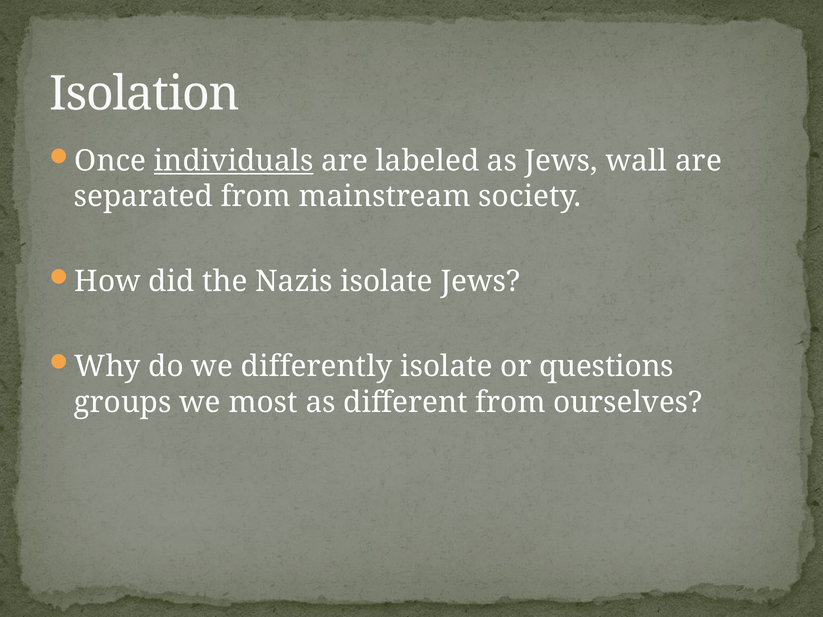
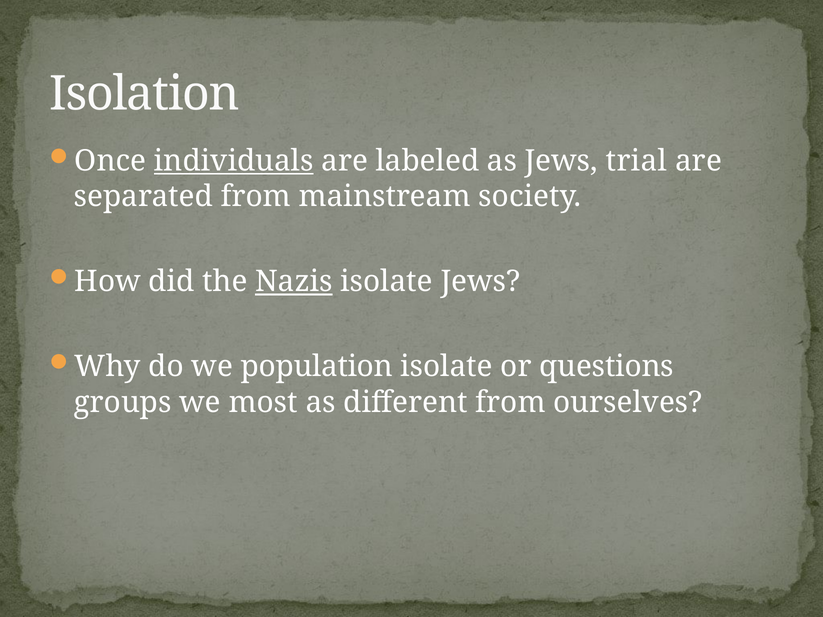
wall: wall -> trial (636, 161)
Nazis underline: none -> present (294, 282)
differently: differently -> population (317, 367)
